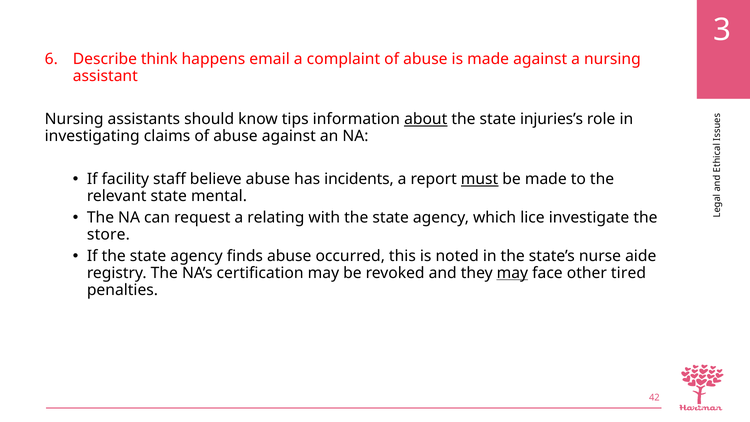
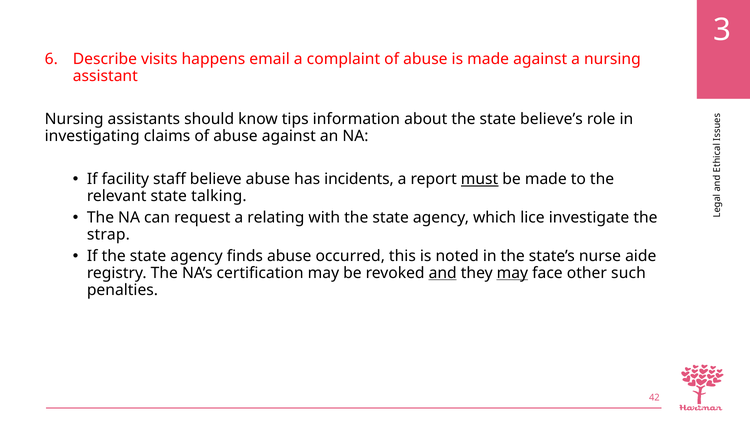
think: think -> visits (159, 59)
about underline: present -> none (426, 119)
injuries’s: injuries’s -> believe’s (551, 119)
mental: mental -> talking (219, 196)
store: store -> strap (108, 234)
and underline: none -> present (443, 273)
tired: tired -> such (629, 273)
